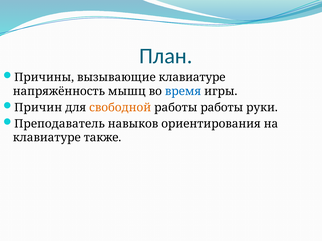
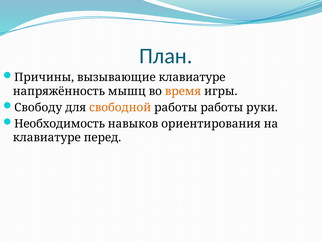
время colour: blue -> orange (183, 91)
Причин: Причин -> Свободу (38, 108)
Преподаватель: Преподаватель -> Необходимость (60, 124)
также: также -> перед (102, 138)
